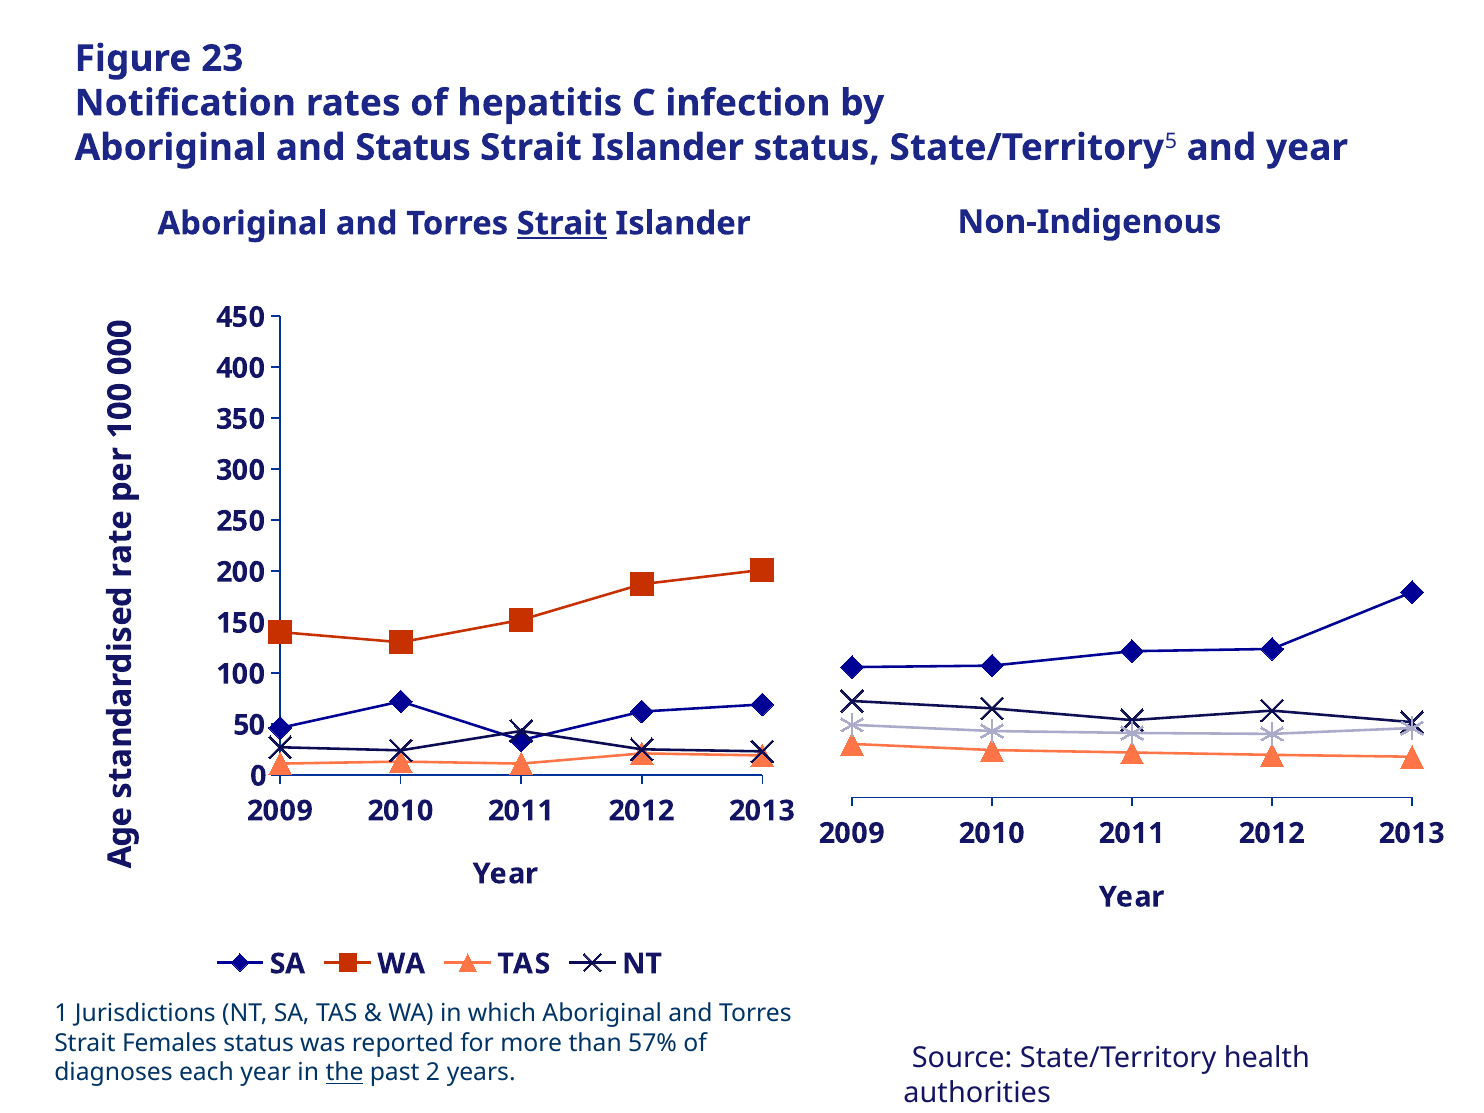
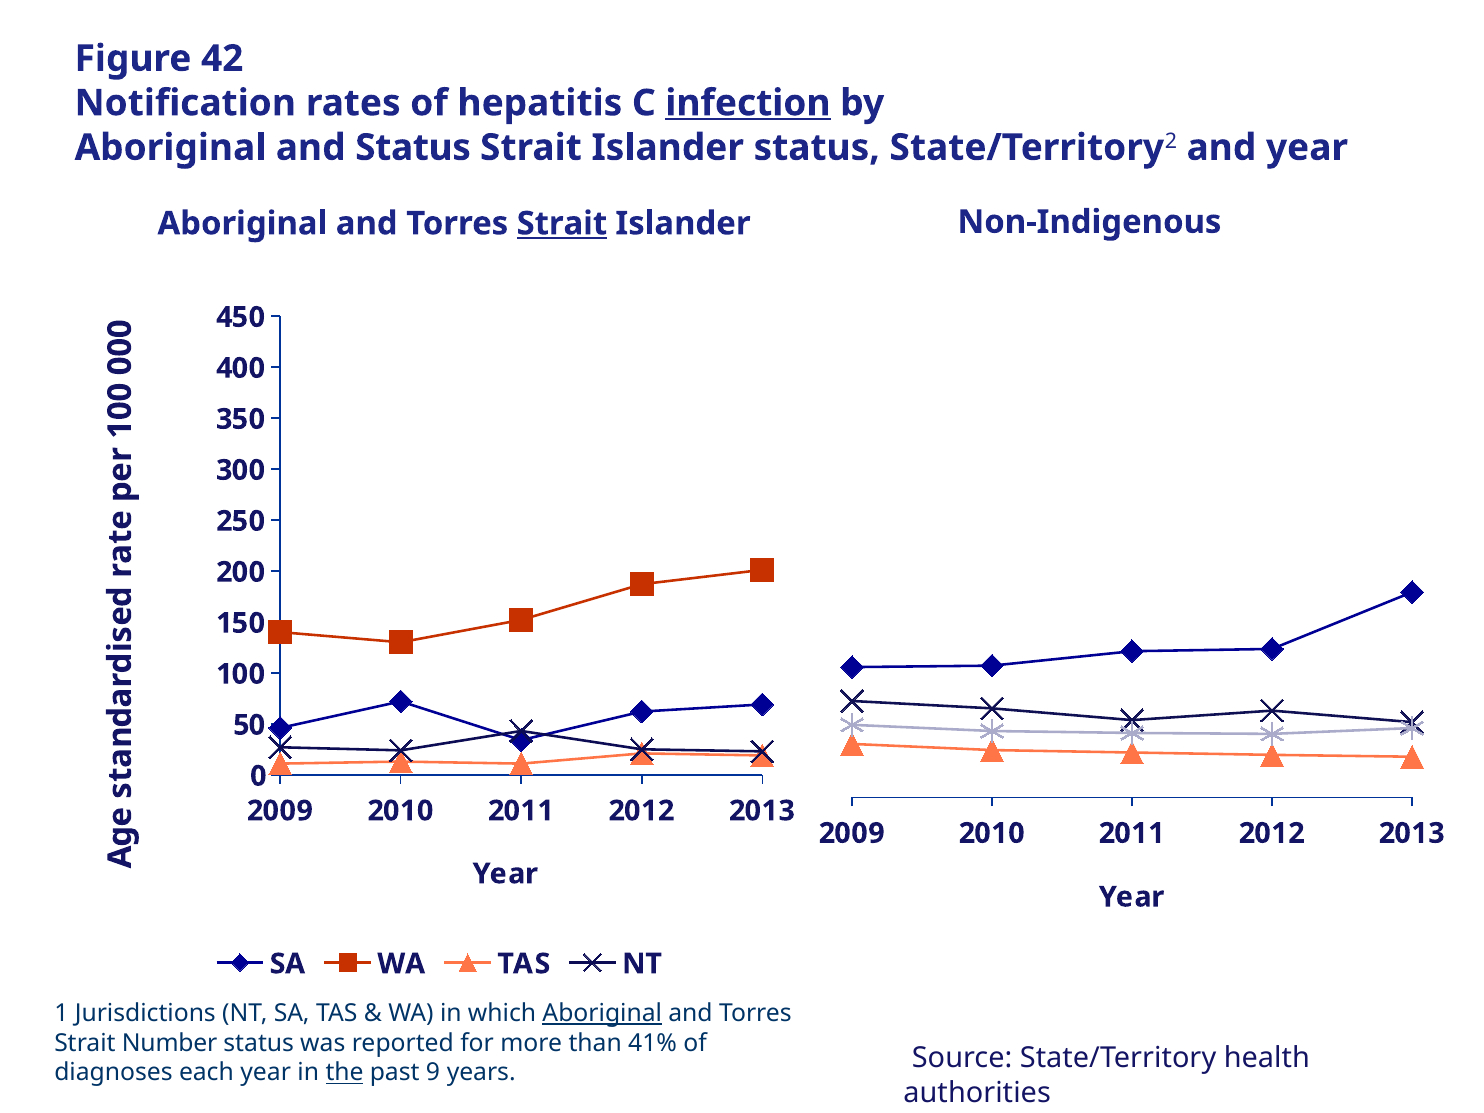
23: 23 -> 42 (222, 59)
infection underline: none -> present (748, 103)
5: 5 -> 2 (1171, 142)
Aboriginal underline: none -> present (602, 1013)
Females: Females -> Number (170, 1043)
57%: 57% -> 41% (653, 1043)
2: 2 -> 9 (433, 1073)
